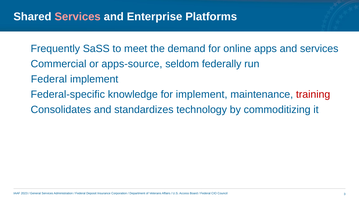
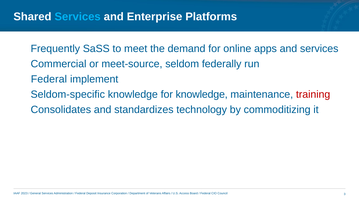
Services colour: pink -> light blue (78, 17)
apps-source: apps-source -> meet-source (132, 64)
Federal-specific: Federal-specific -> Seldom-specific (68, 94)
for implement: implement -> knowledge (202, 94)
